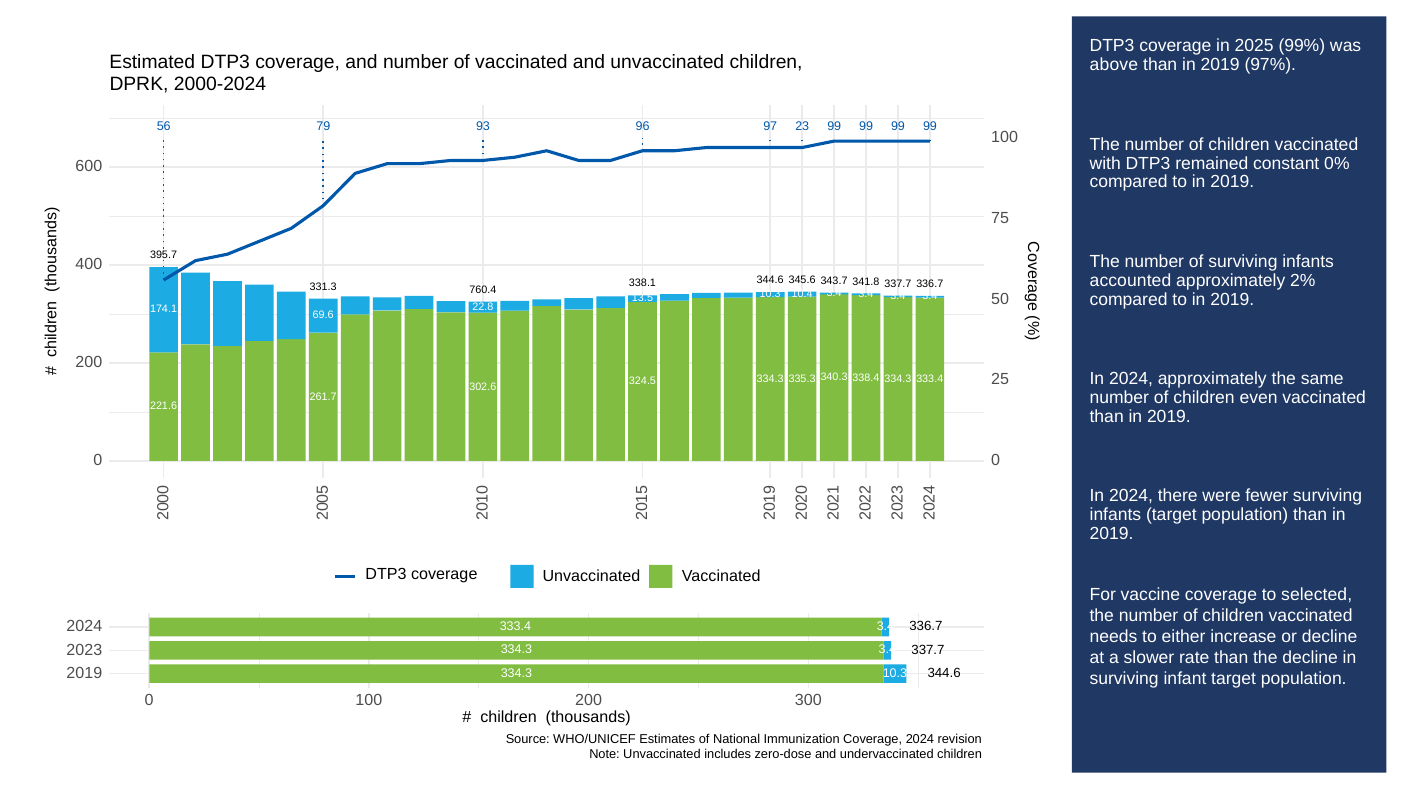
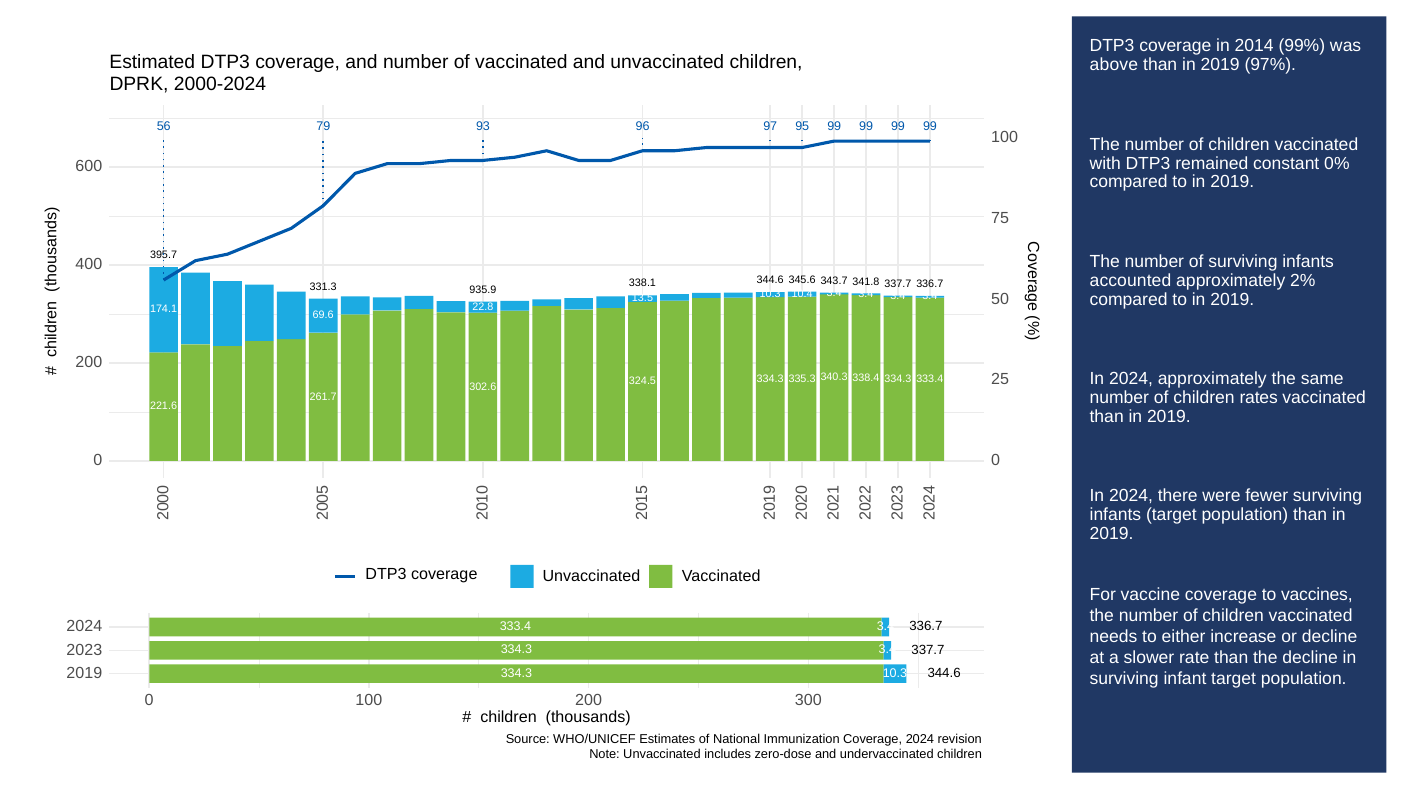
2025: 2025 -> 2014 (1254, 46)
23: 23 -> 95 (802, 127)
760.4: 760.4 -> 935.9 (483, 290)
even: even -> rates (1259, 398)
selected: selected -> vaccines (1317, 595)
